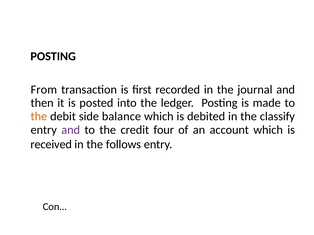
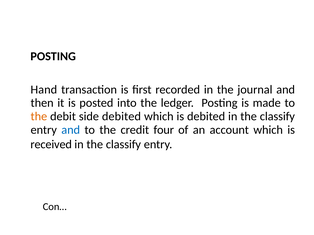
From: From -> Hand (44, 90)
side balance: balance -> debited (121, 117)
and colour: purple -> blue (71, 130)
follows: follows -> classify (123, 145)
